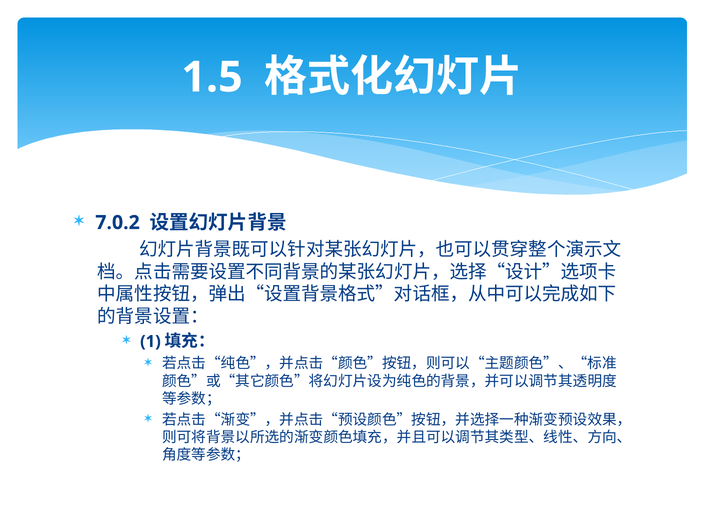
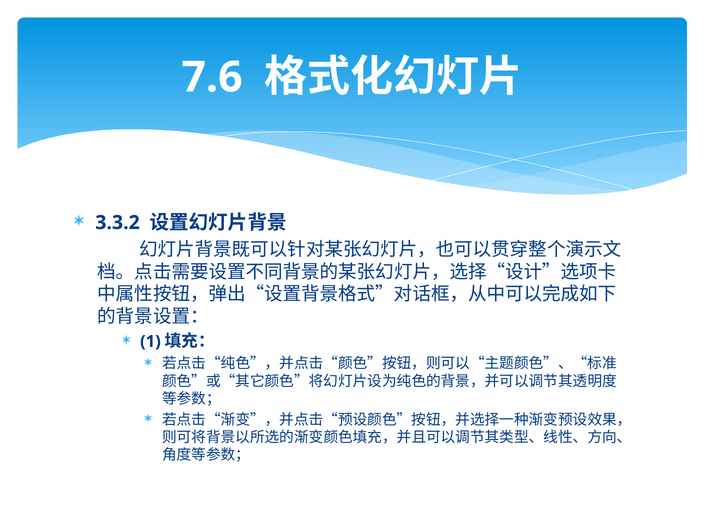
1.5: 1.5 -> 7.6 (212, 77)
7.0.2: 7.0.2 -> 3.3.2 (118, 223)
